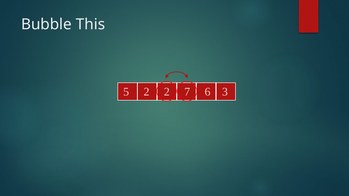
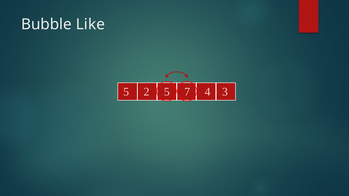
This: This -> Like (90, 25)
2 2: 2 -> 5 (167, 92)
6: 6 -> 4 (208, 92)
